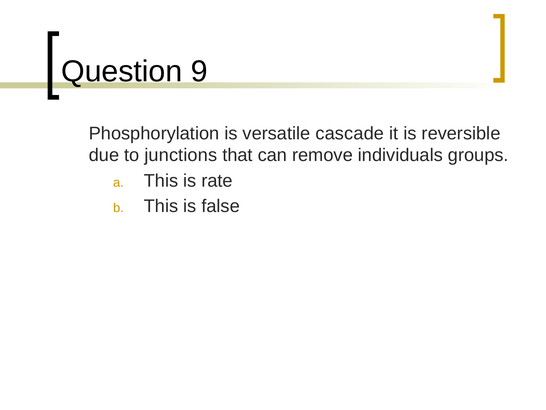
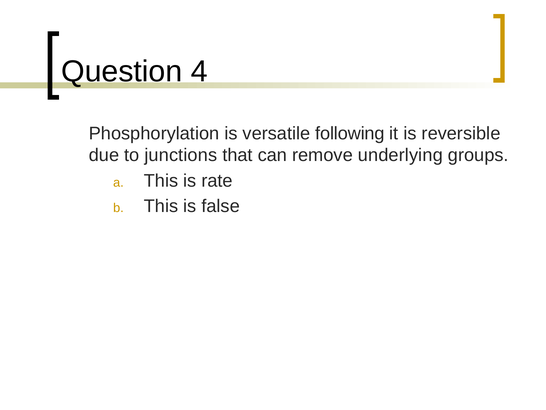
9: 9 -> 4 (199, 71)
cascade: cascade -> following (350, 133)
individuals: individuals -> underlying (400, 155)
